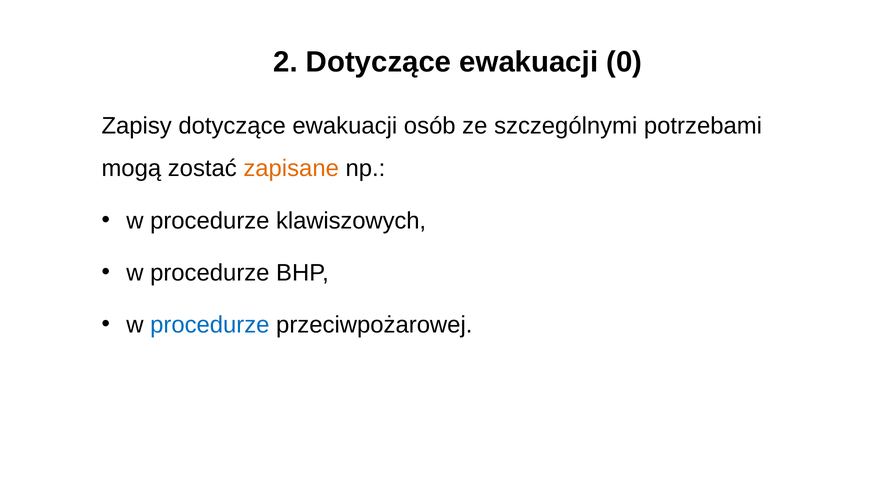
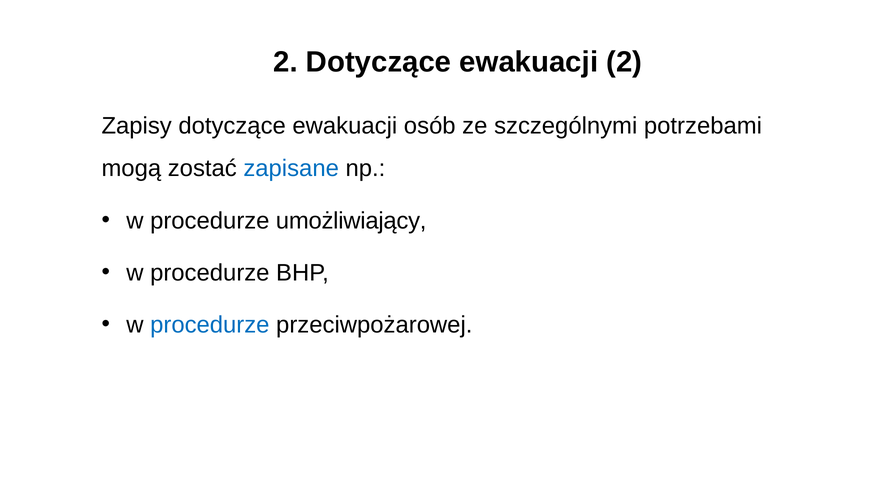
ewakuacji 0: 0 -> 2 (624, 62)
zapisane colour: orange -> blue (291, 169)
klawiszowych: klawiszowych -> umożliwiający (351, 221)
